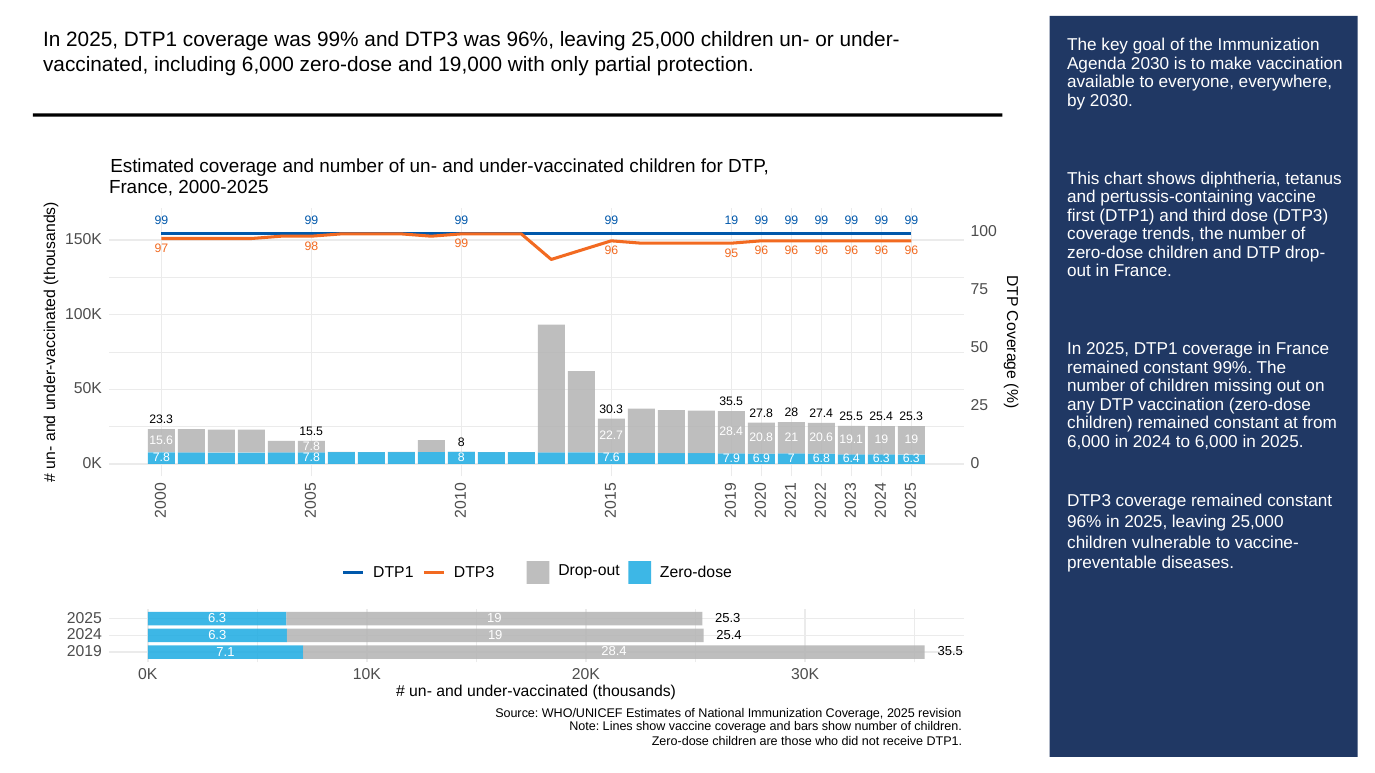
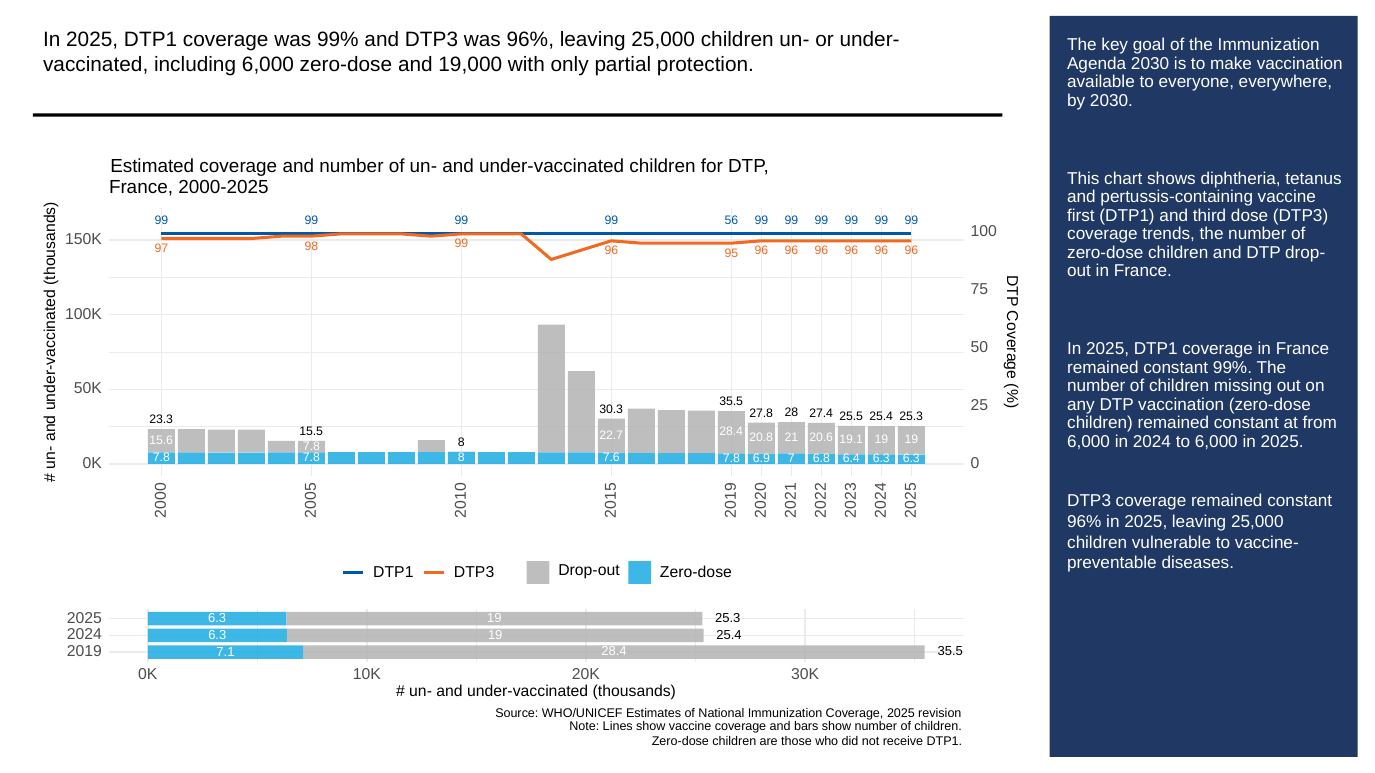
99 19: 19 -> 56 (731, 220)
7.6 7.9: 7.9 -> 7.8 (731, 458)
